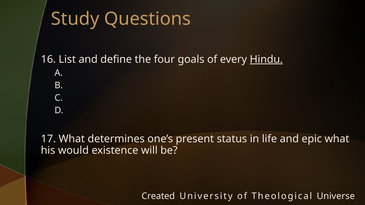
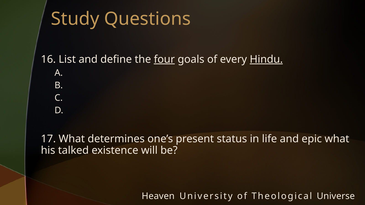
four underline: none -> present (164, 59)
would: would -> talked (73, 151)
Created: Created -> Heaven (158, 197)
